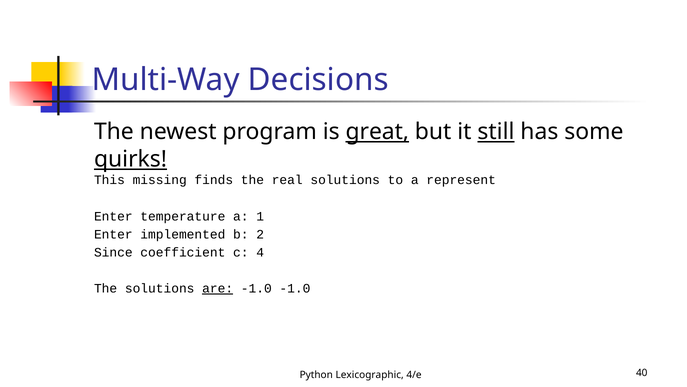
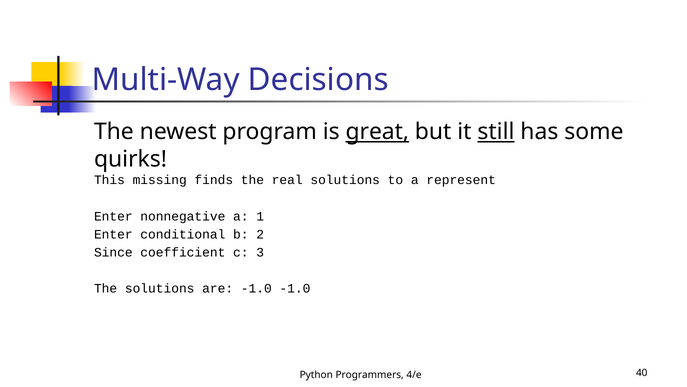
quirks underline: present -> none (130, 159)
temperature: temperature -> nonnegative (183, 216)
implemented: implemented -> conditional (183, 234)
4: 4 -> 3 (260, 252)
are underline: present -> none (218, 288)
Lexicographic: Lexicographic -> Programmers (370, 374)
